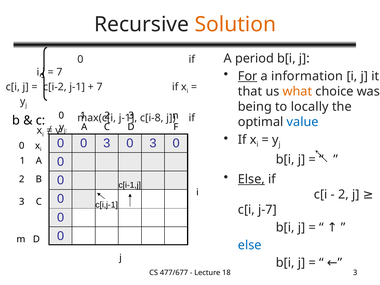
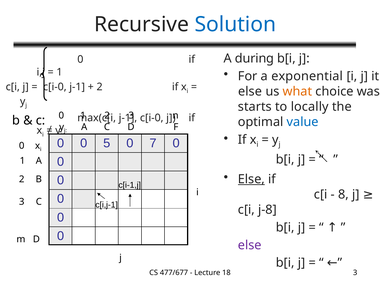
Solution colour: orange -> blue (235, 24)
period: period -> during (254, 59)
7: 7 -> 1 (59, 72)
For underline: present -> none (248, 76)
information: information -> exponential (307, 76)
c[i-2: c[i-2 -> c[i-0 (55, 87)
7: 7 -> 2 (100, 87)
that: that -> else (250, 91)
being: being -> starts (255, 107)
c[i-8: c[i-8 -> c[i-0 (152, 118)
0 0 3: 3 -> 5 (107, 143)
3: 3 -> 7 (153, 143)
2: 2 -> 8 (343, 194)
j-7: j-7 -> j-8 (268, 210)
else colour: blue -> purple (250, 245)
